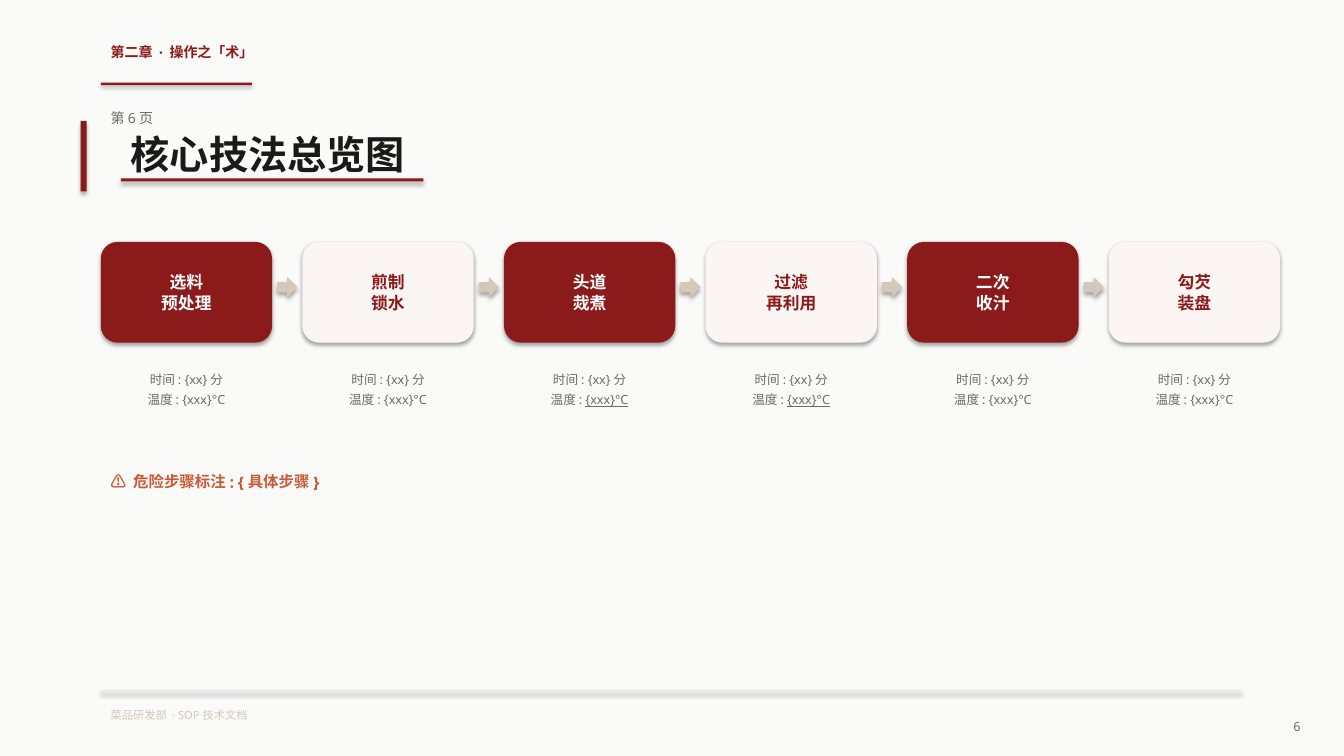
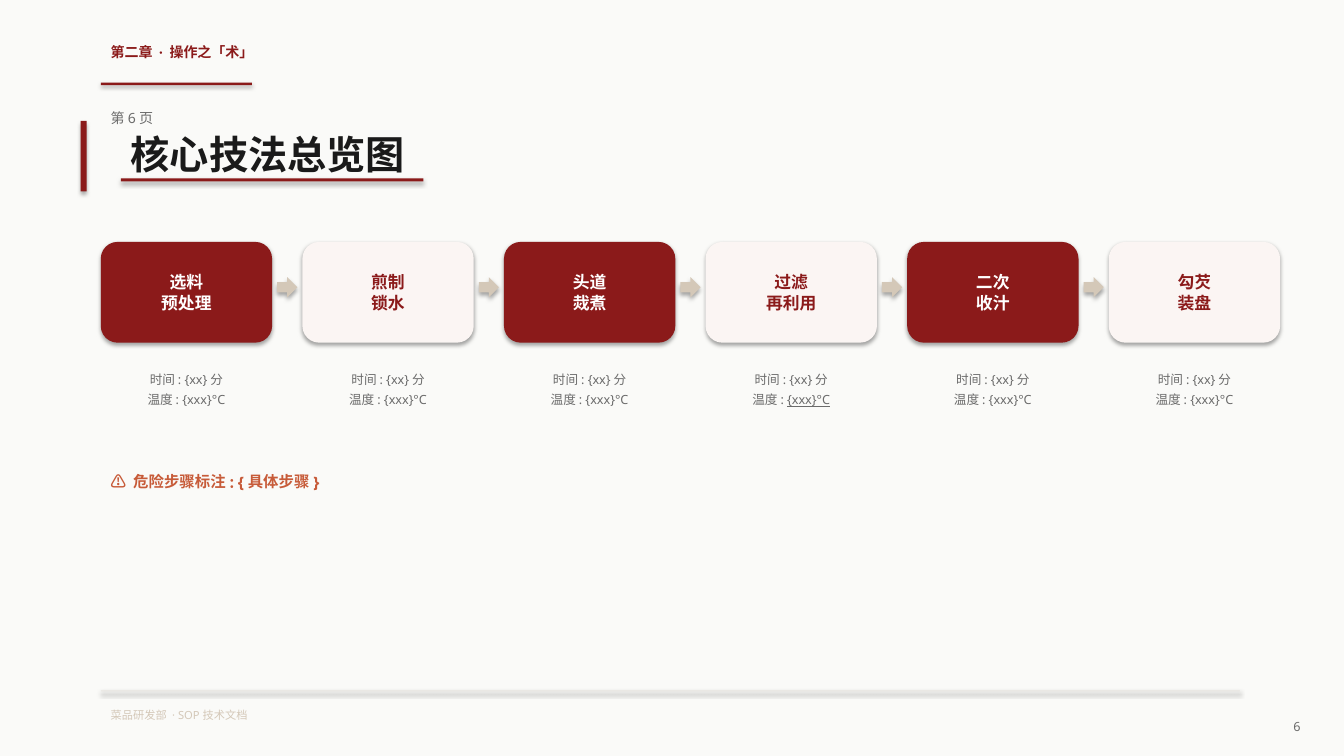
xxx}°C underline: present -> none (607, 400)
